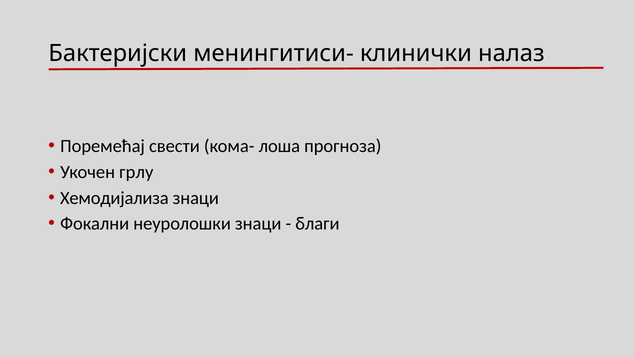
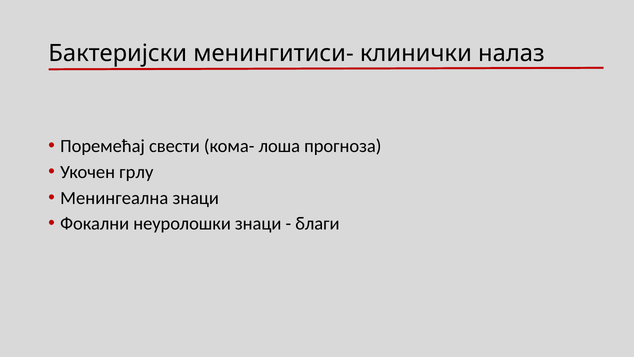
Хемодијализа: Хемодијализа -> Менингеална (114, 198)
